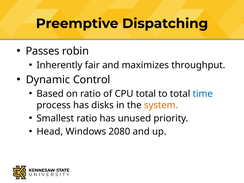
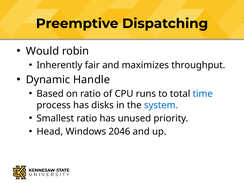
Passes: Passes -> Would (42, 51)
Control: Control -> Handle (92, 80)
CPU total: total -> runs (146, 94)
system colour: orange -> blue (161, 105)
2080: 2080 -> 2046 (119, 132)
